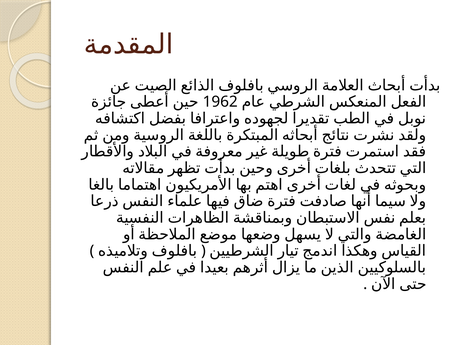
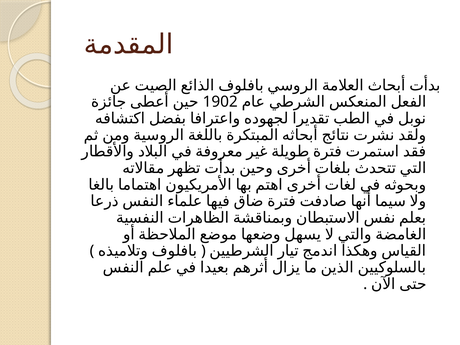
1962: 1962 -> 1902 (220, 102)
